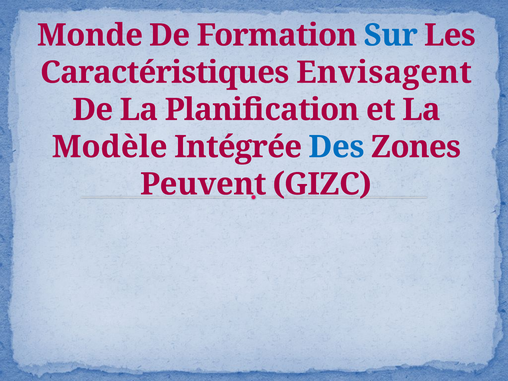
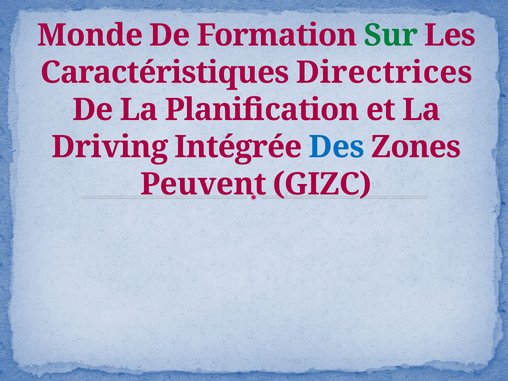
Sur colour: blue -> green (391, 35)
Envisagent: Envisagent -> Directrices (384, 73)
Modèle: Modèle -> Driving (110, 147)
